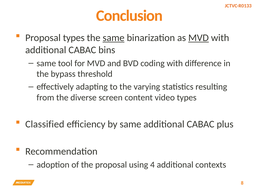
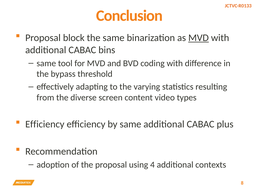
Proposal types: types -> block (74, 38)
same underline: present -> none (114, 38)
Classified: Classified -> Efficiency (45, 124)
